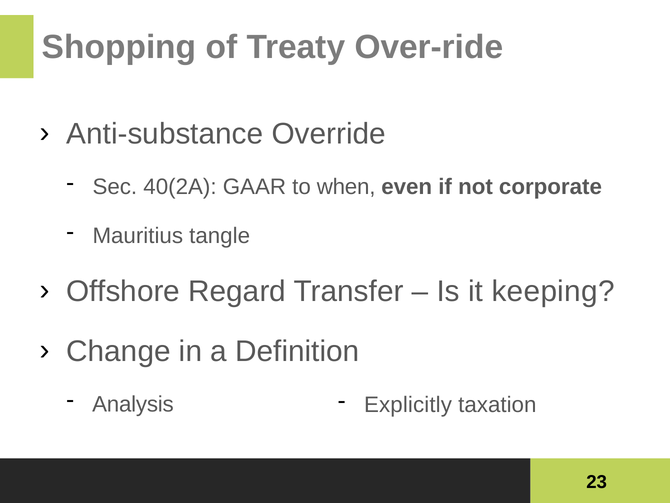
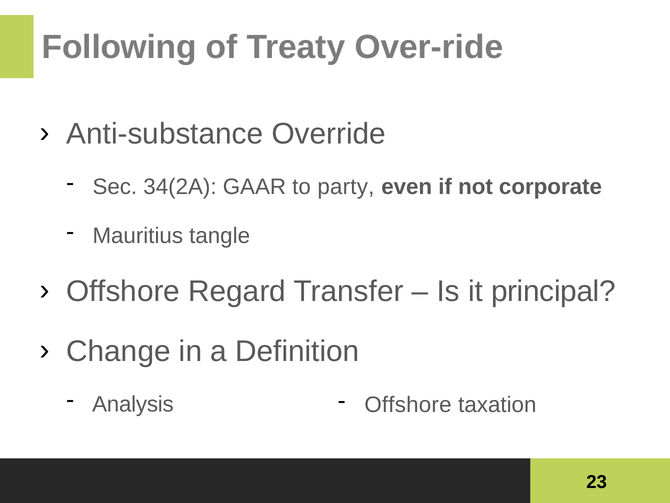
Shopping: Shopping -> Following (119, 47)
40(2A: 40(2A -> 34(2A (180, 187)
when: when -> party (346, 187)
keeping: keeping -> principal (553, 291)
Explicitly: Explicitly -> Offshore (408, 405)
